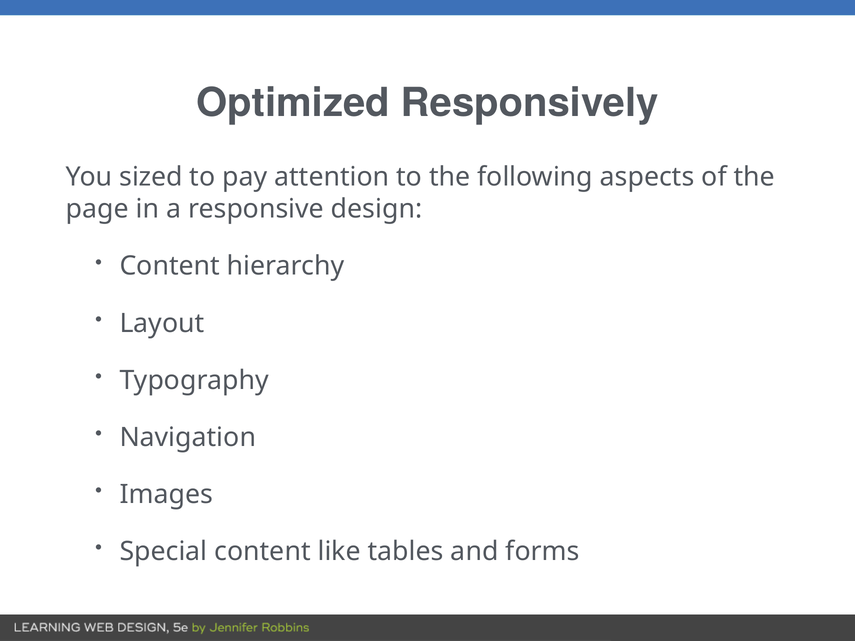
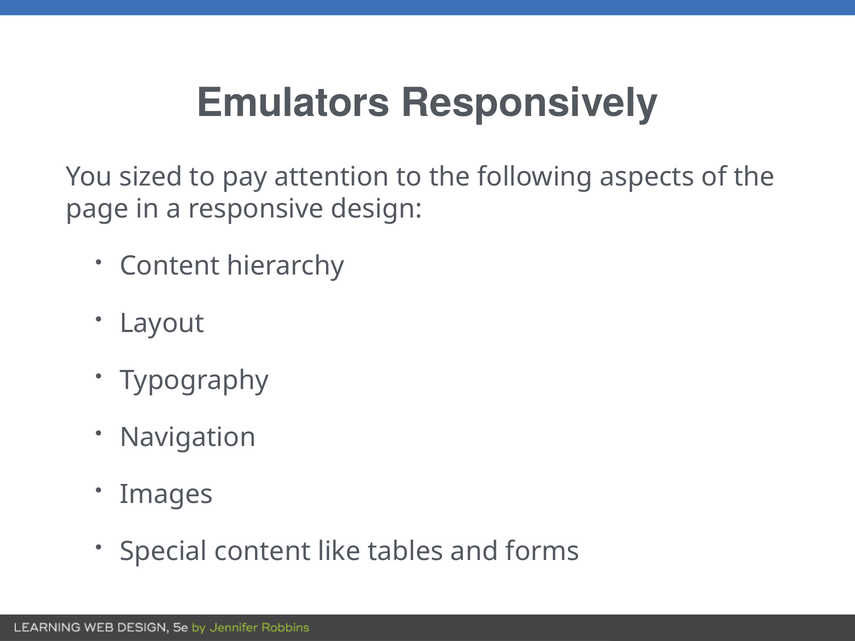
Optimized: Optimized -> Emulators (293, 103)
